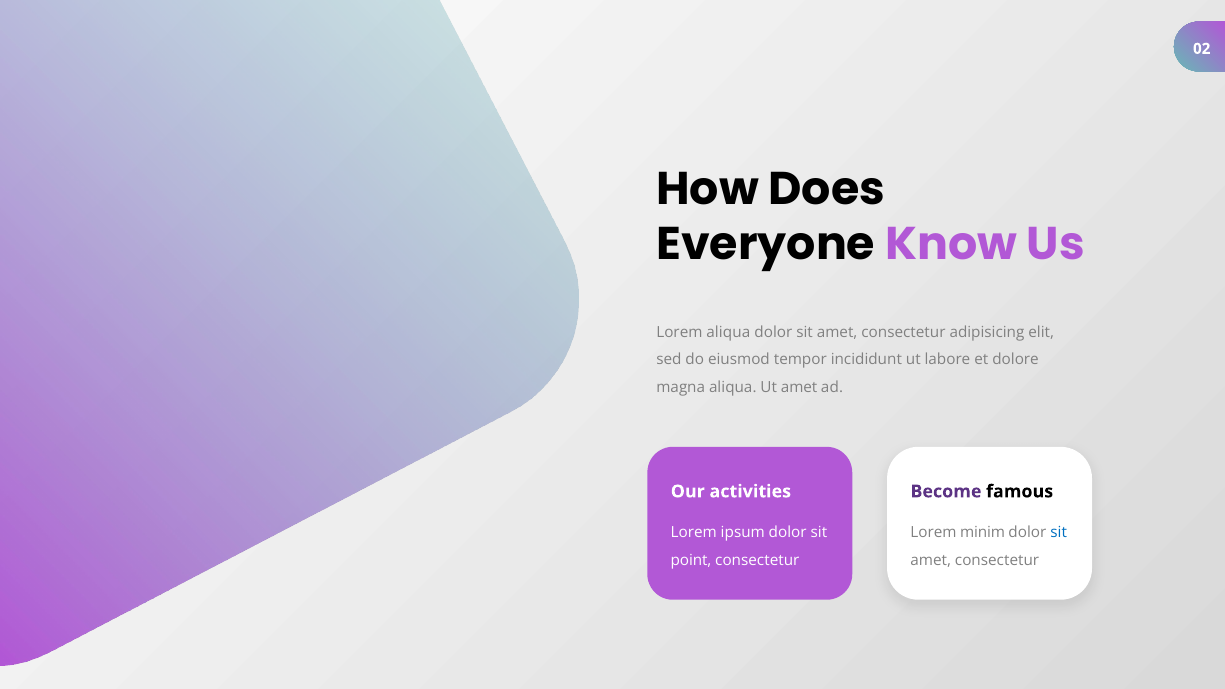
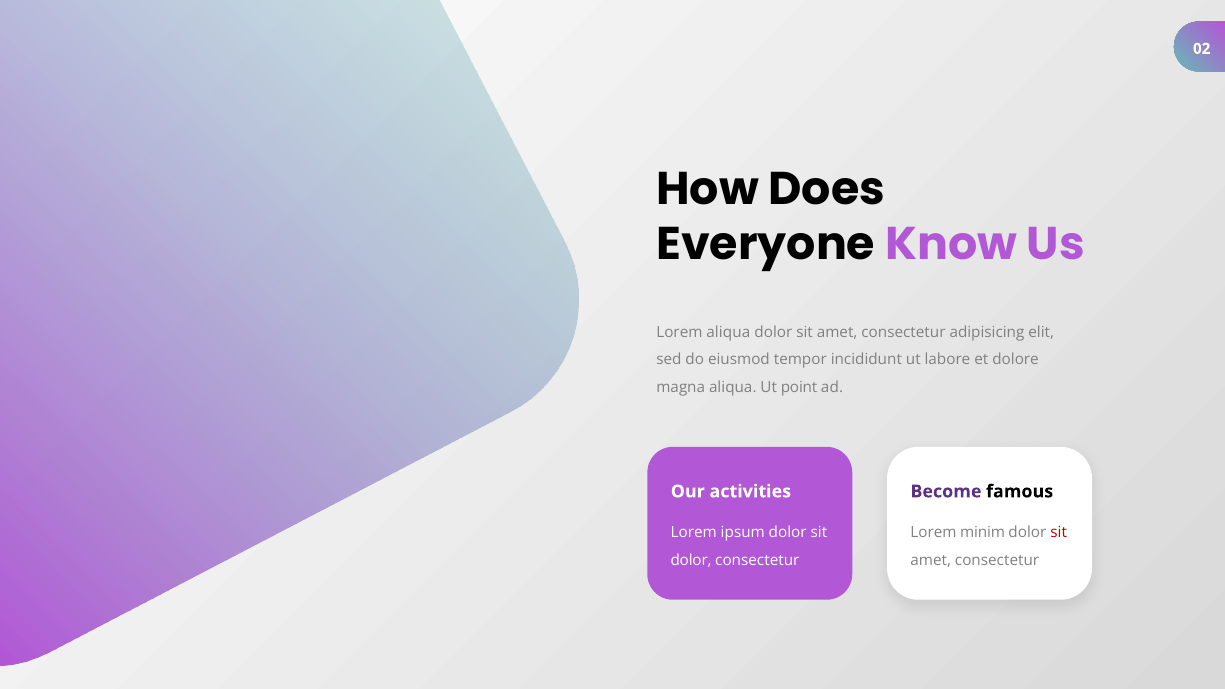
Ut amet: amet -> point (799, 387)
sit colour: blue -> red (1059, 533)
point: point -> dolor (691, 561)
